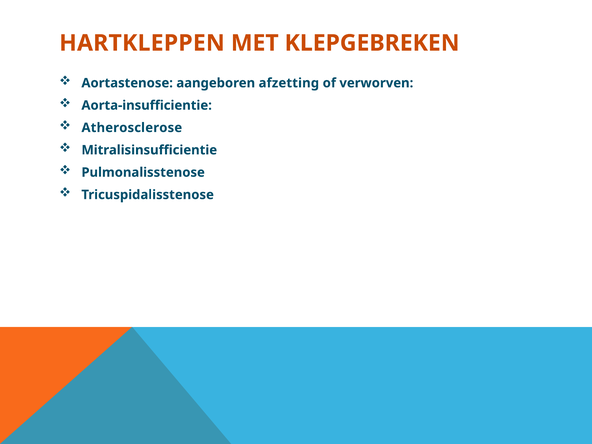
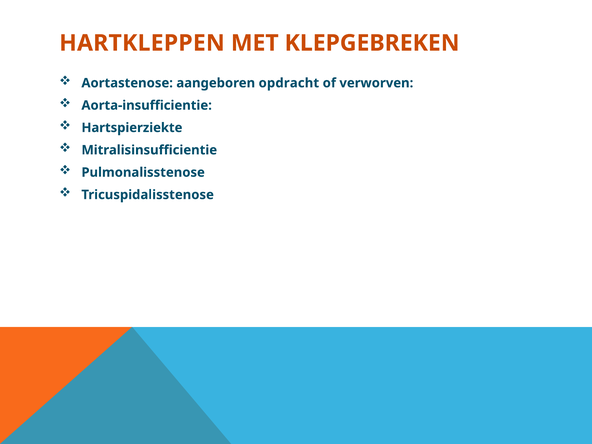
afzetting: afzetting -> opdracht (289, 83)
Atherosclerose: Atherosclerose -> Hartspierziekte (132, 128)
